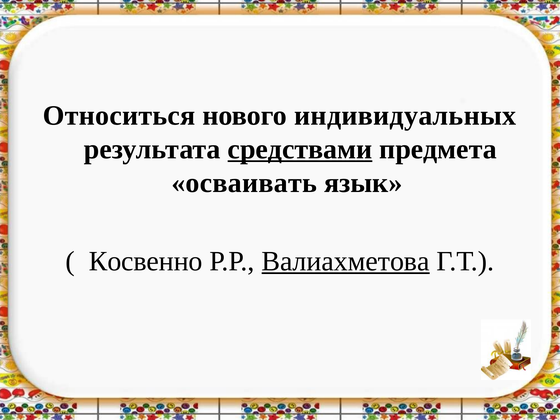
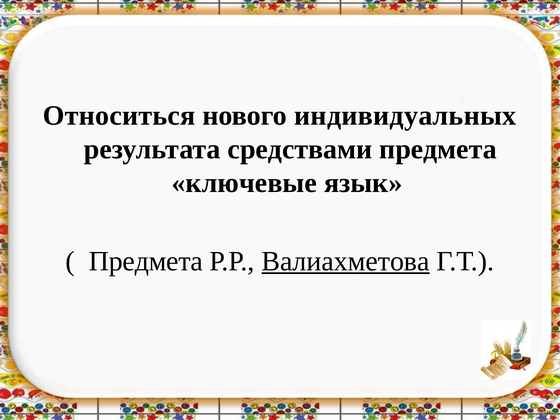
средствами underline: present -> none (300, 149)
осваивать: осваивать -> ключевые (244, 183)
Косвенно: Косвенно -> Предмета (146, 261)
